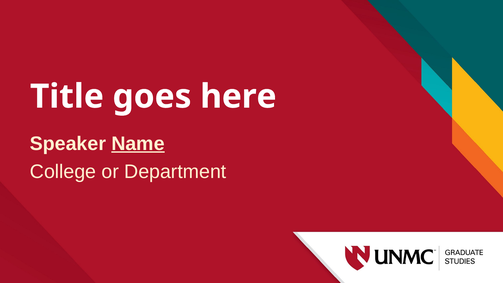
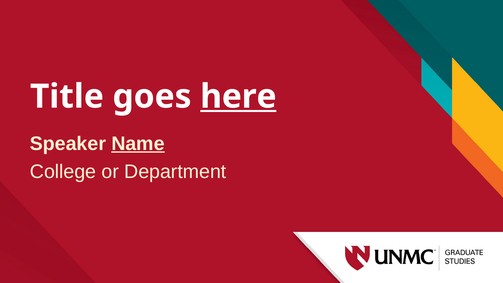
here underline: none -> present (238, 97)
